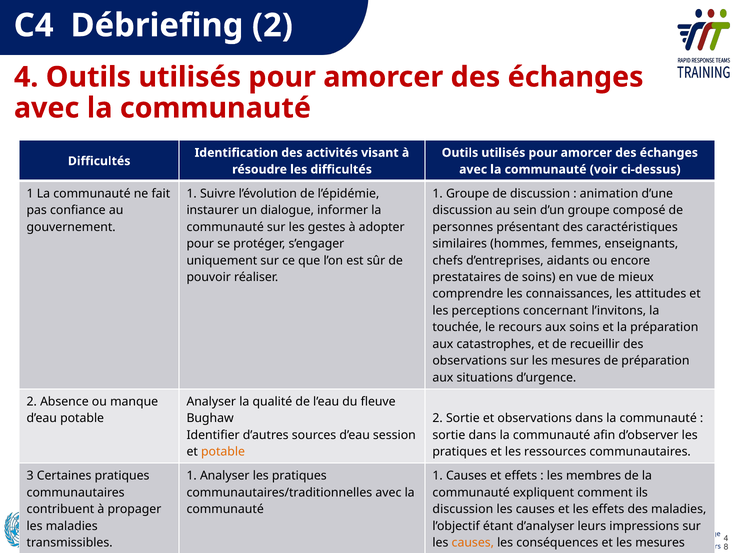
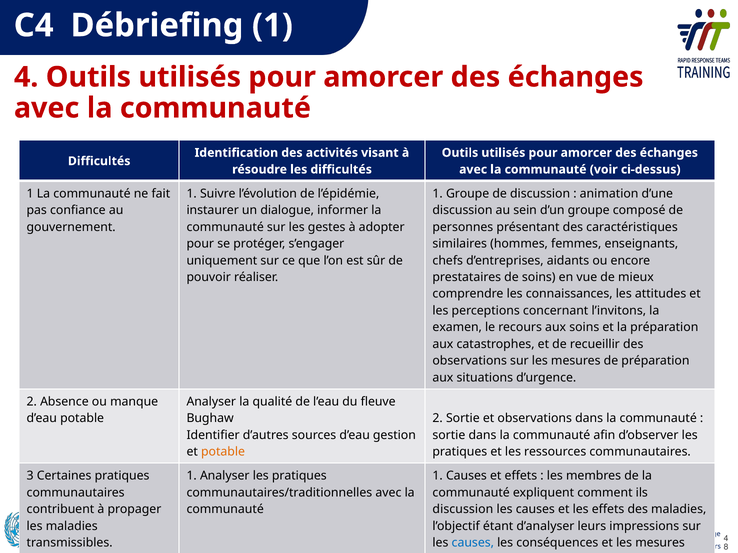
Débriefing 2: 2 -> 1 (272, 25)
touchée: touchée -> examen (457, 328)
session: session -> gestion (394, 435)
causes colour: orange -> blue (473, 543)
